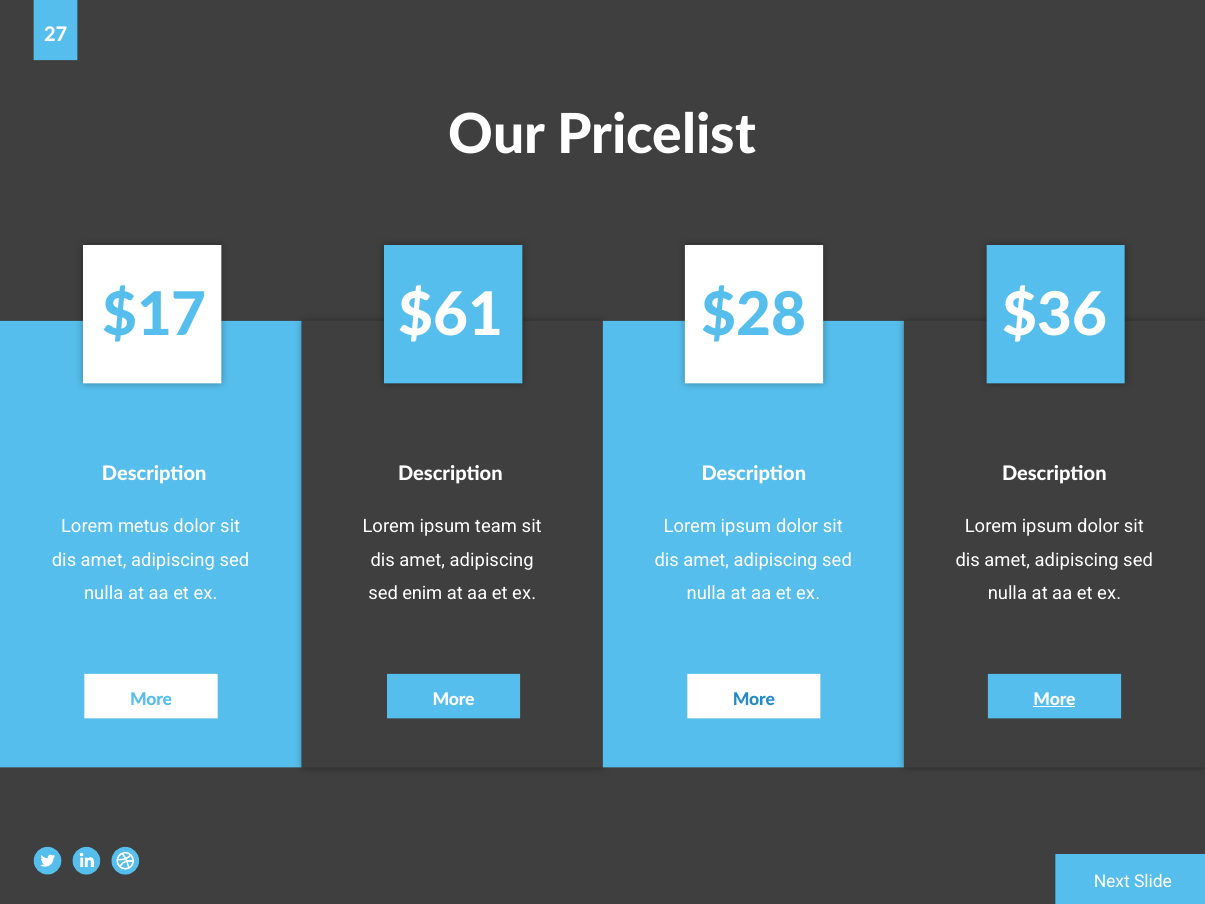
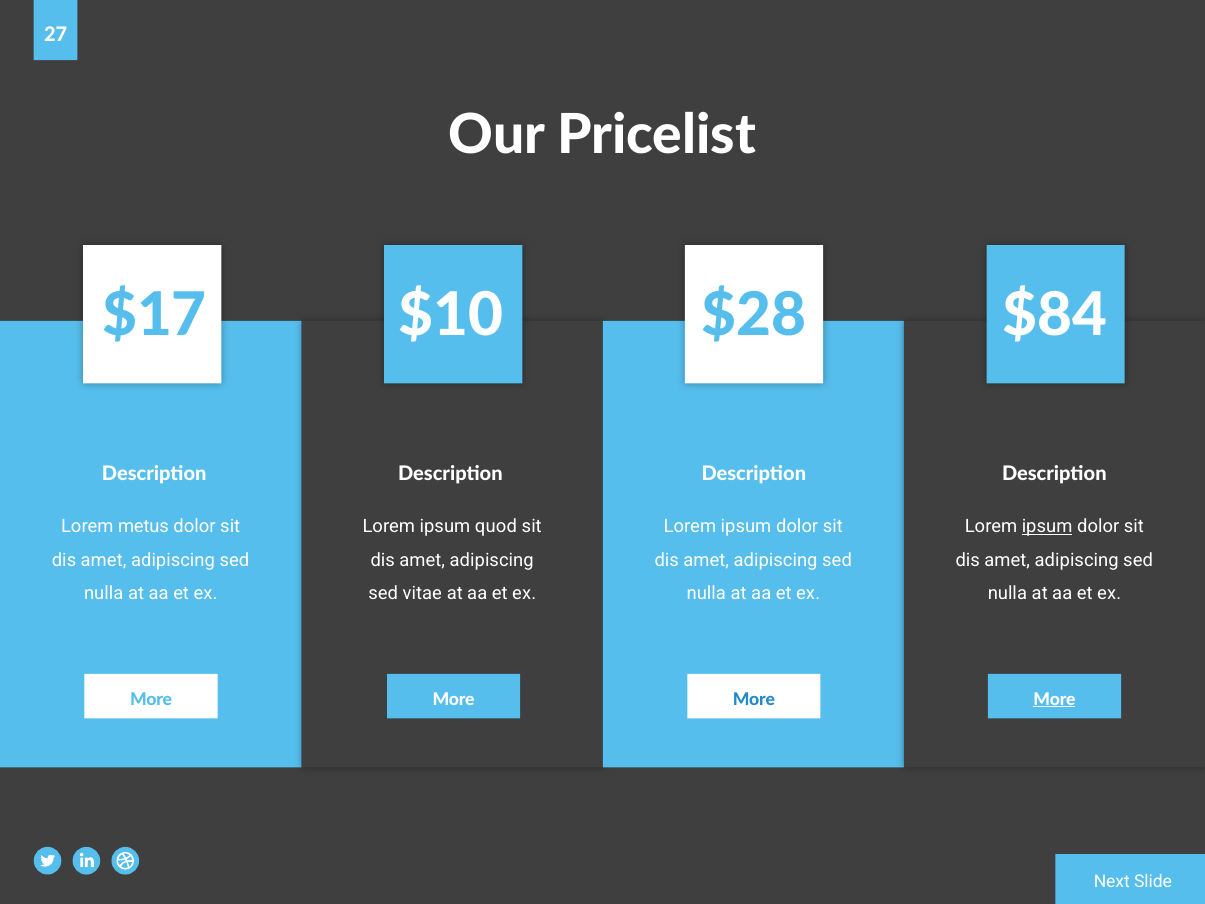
$61: $61 -> $10 (451, 315)
$36: $36 -> $84 (1055, 315)
team: team -> quod (496, 527)
ipsum underline: none -> present (1047, 527)
enim: enim -> vitae (422, 593)
